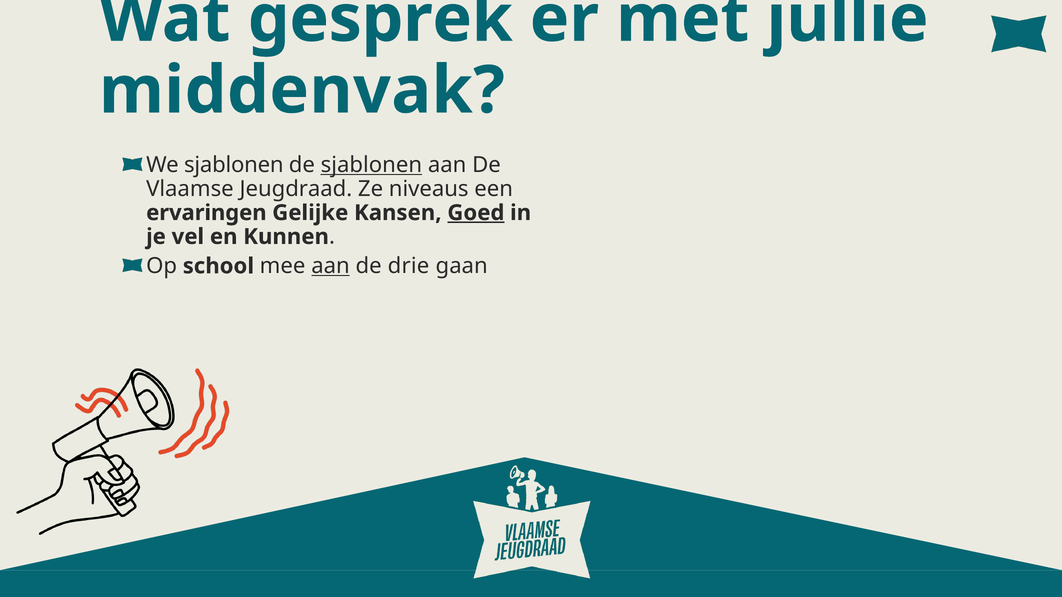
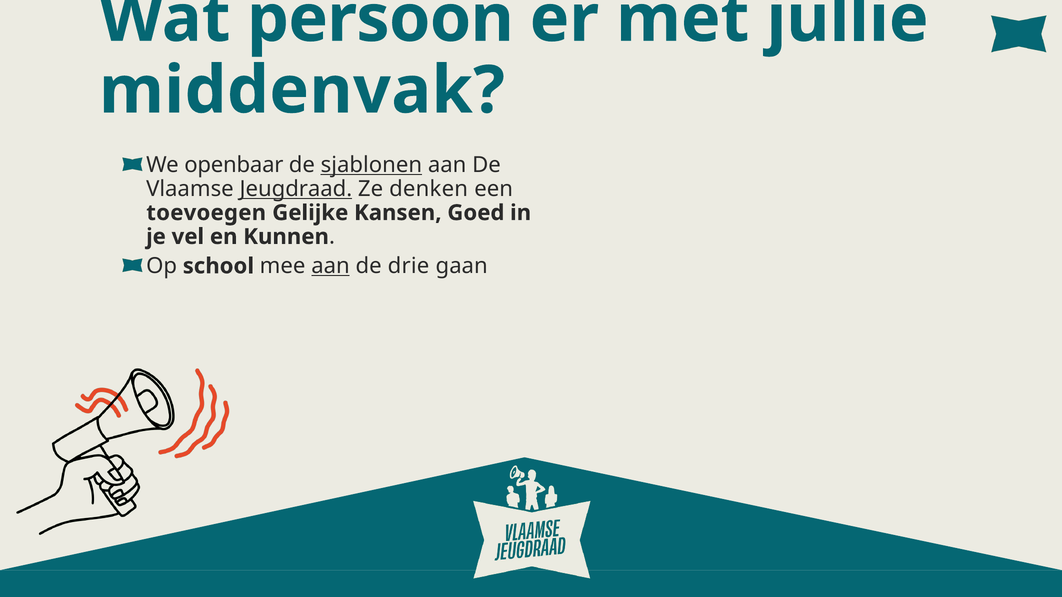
gesprek: gesprek -> persoon (380, 19)
We sjablonen: sjablonen -> openbaar (234, 165)
Jeugdraad underline: none -> present (296, 189)
niveaus: niveaus -> denken (429, 189)
ervaringen: ervaringen -> toevoegen (206, 213)
Goed underline: present -> none (476, 213)
